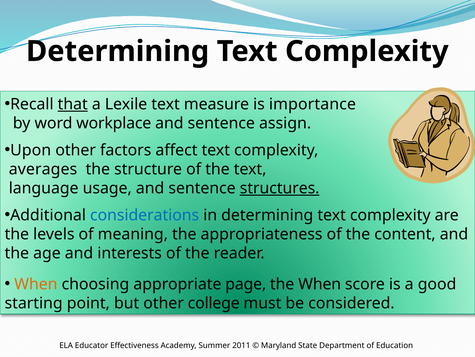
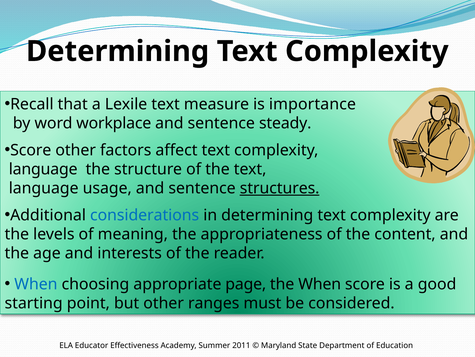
that underline: present -> none (73, 104)
assign: assign -> steady (285, 123)
Upon: Upon -> Score (31, 150)
averages: averages -> language (43, 169)
When colour: orange -> blue (36, 284)
college: college -> ranges (214, 303)
